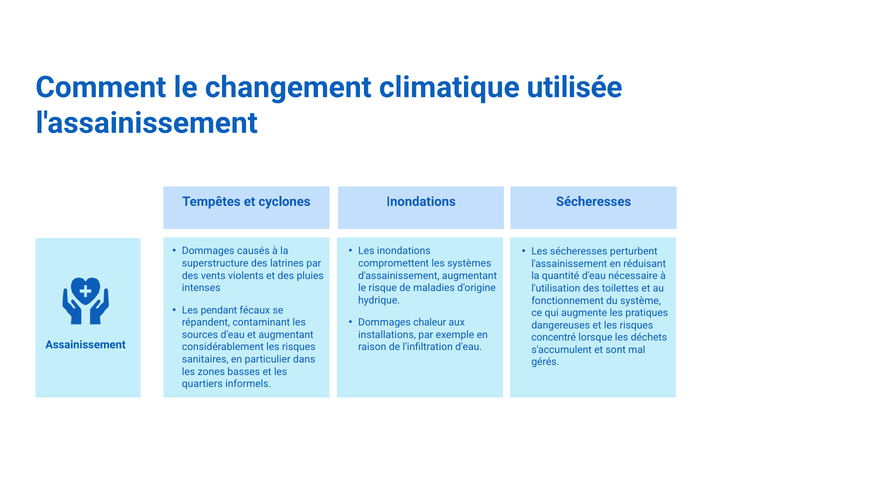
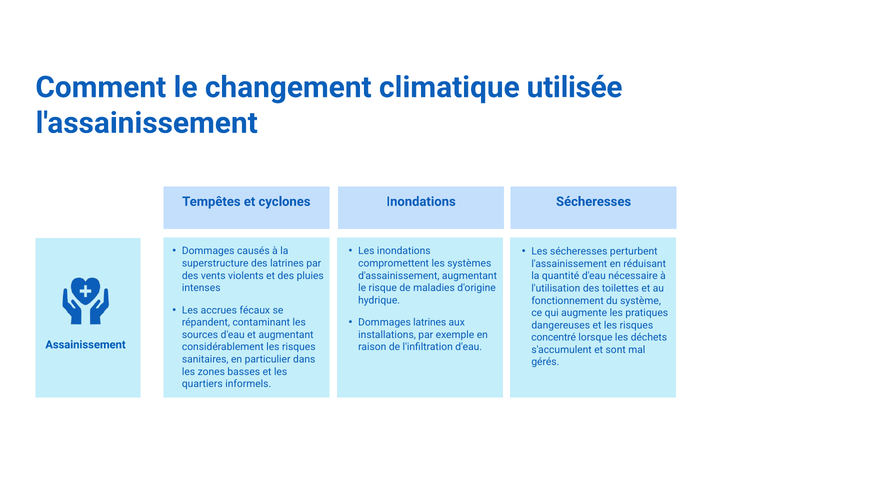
pendant: pendant -> accrues (219, 310)
Dommages chaleur: chaleur -> latrines (430, 323)
